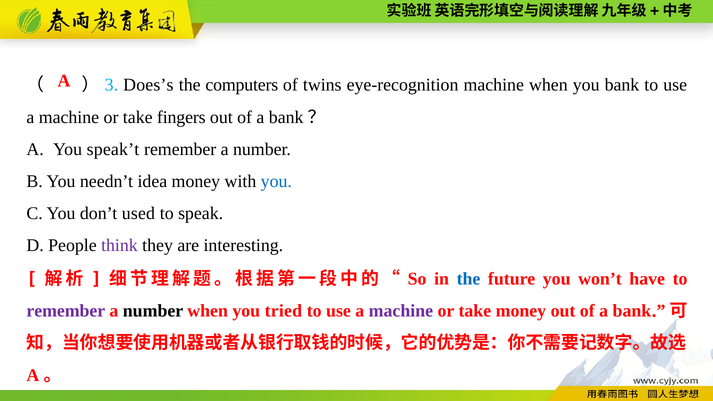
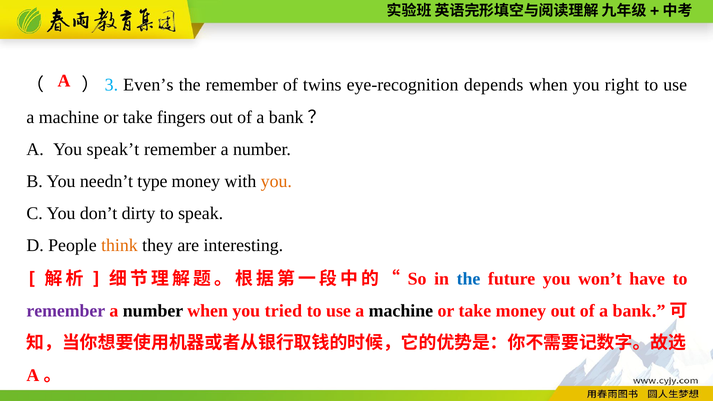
Does’s: Does’s -> Even’s (148, 85)
the computers: computers -> remember (242, 85)
eye-recognition machine: machine -> depends (494, 85)
you bank: bank -> right (622, 85)
idea: idea -> type (152, 181)
you colour: blue -> orange (276, 181)
used: used -> dirty (138, 213)
think colour: purple -> orange (119, 246)
machine colour: purple -> black (401, 311)
